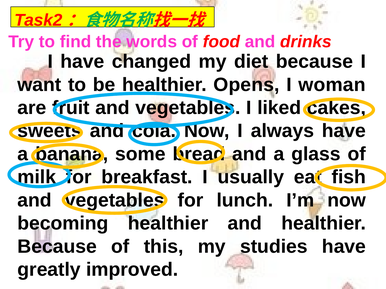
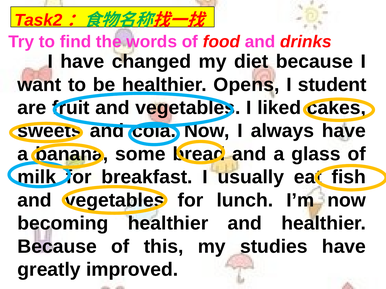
woman: woman -> student (332, 85)
